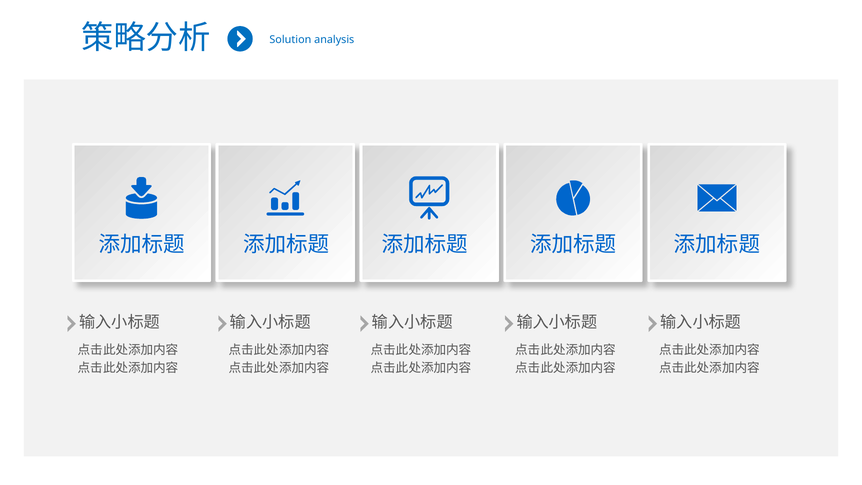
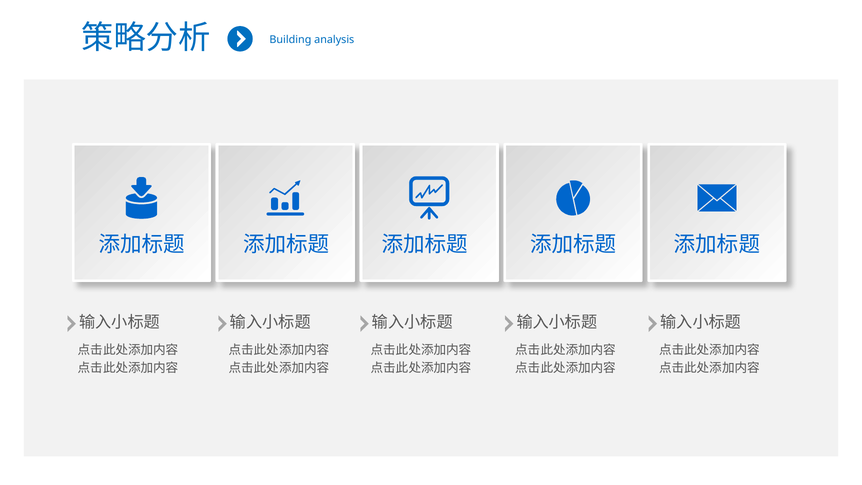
Solution: Solution -> Building (290, 40)
